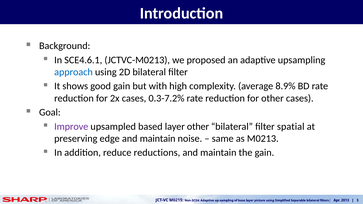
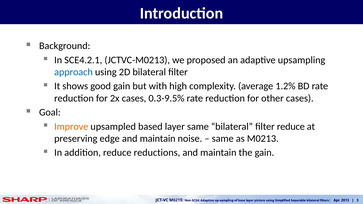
SCE4.6.1: SCE4.6.1 -> SCE4.2.1 (83, 60)
8.9%: 8.9% -> 1.2% (285, 86)
0.3-7.2%: 0.3-7.2% -> 0.3-9.5% (166, 98)
Improve colour: purple -> orange (71, 127)
layer other: other -> same (198, 127)
filter spatial: spatial -> reduce (291, 127)
